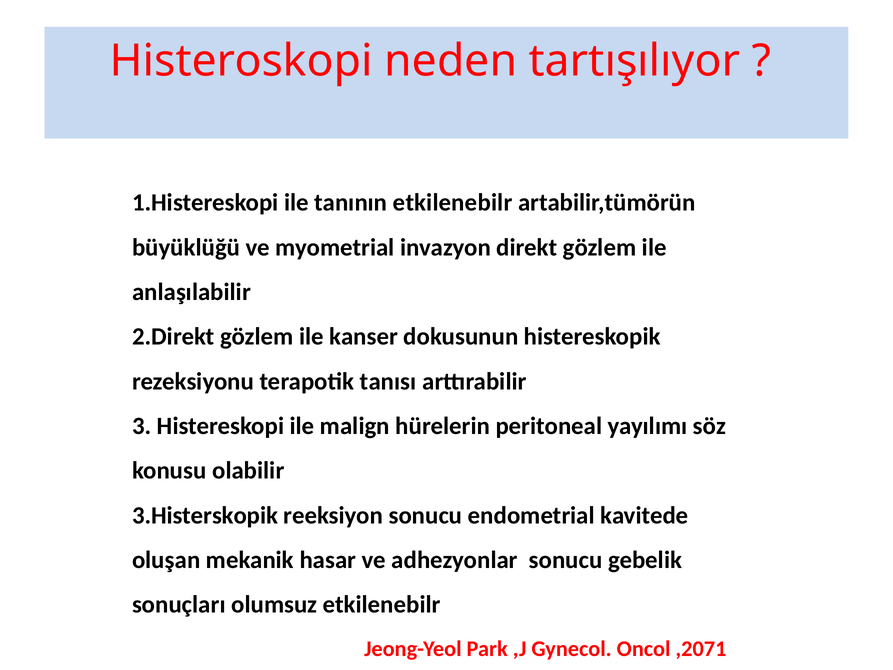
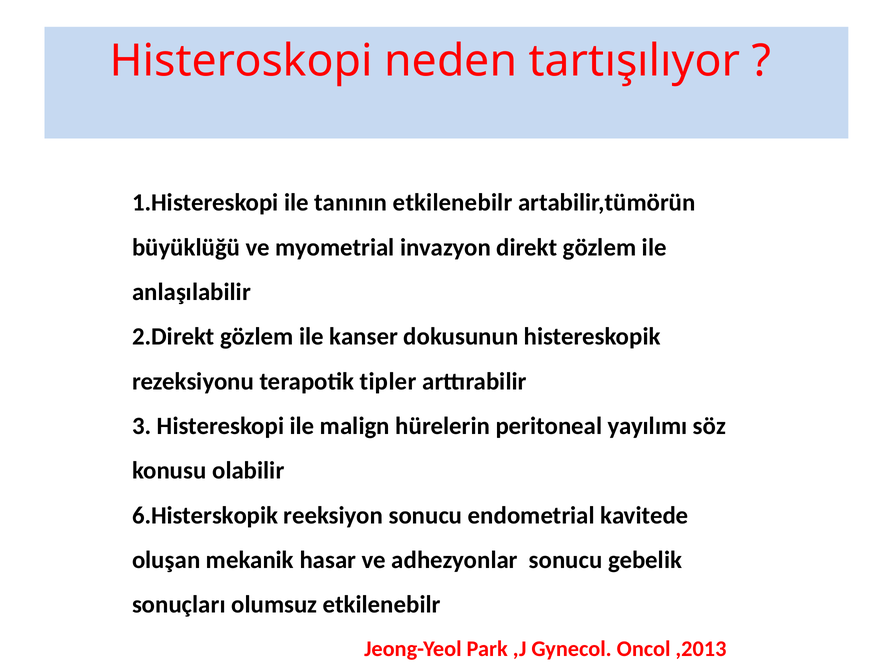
tanısı: tanısı -> tipler (388, 381)
3.Histerskopik: 3.Histerskopik -> 6.Histerskopik (205, 515)
,2071: ,2071 -> ,2013 (701, 649)
